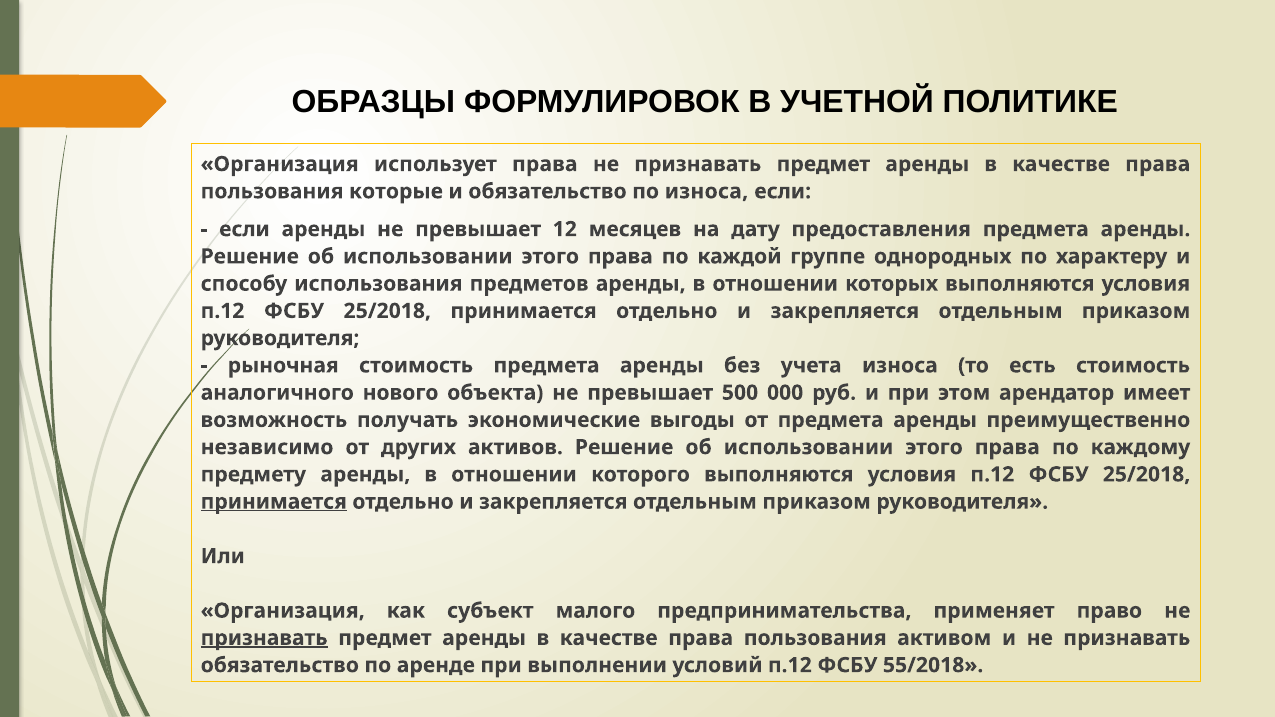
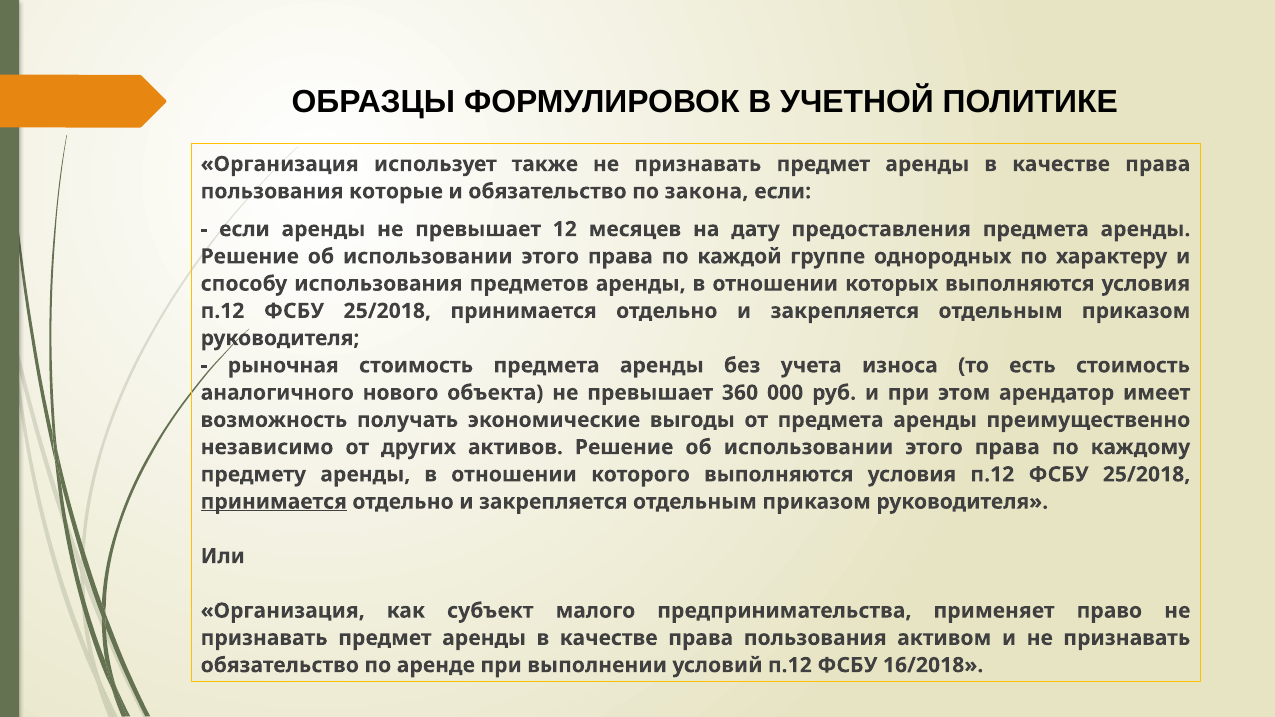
использует права: права -> также (545, 164)
по износа: износа -> закона (706, 191)
500: 500 -> 360 (740, 393)
признавать underline: present -> none (264, 638)
55/2018: 55/2018 -> 16/2018 (933, 665)
